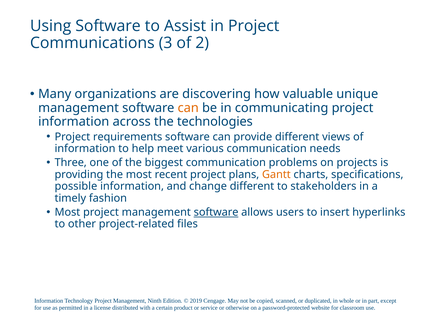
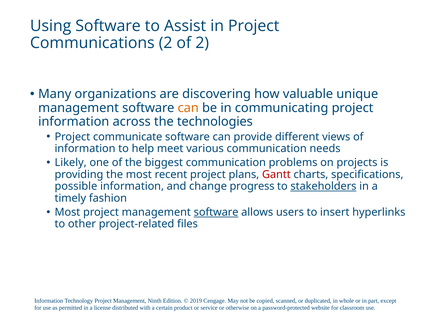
Communications 3: 3 -> 2 (166, 43)
requirements: requirements -> communicate (128, 137)
Three: Three -> Likely (71, 163)
Gantt colour: orange -> red (276, 174)
change different: different -> progress (252, 186)
stakeholders underline: none -> present (323, 186)
